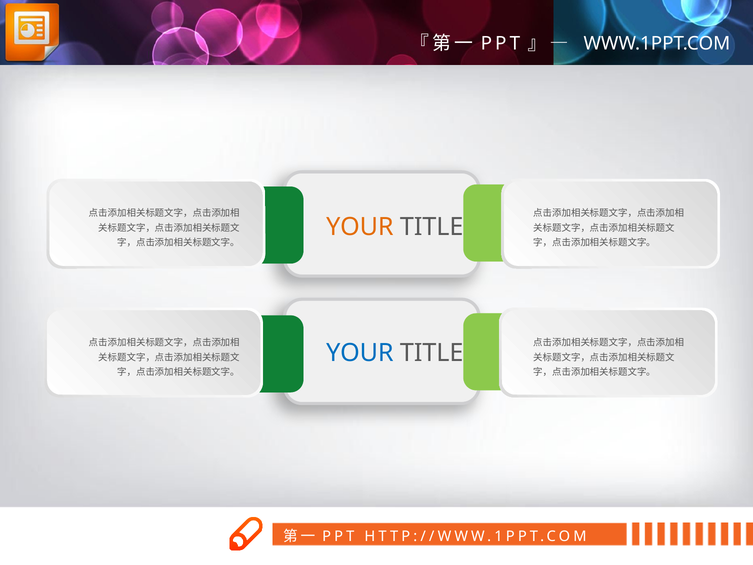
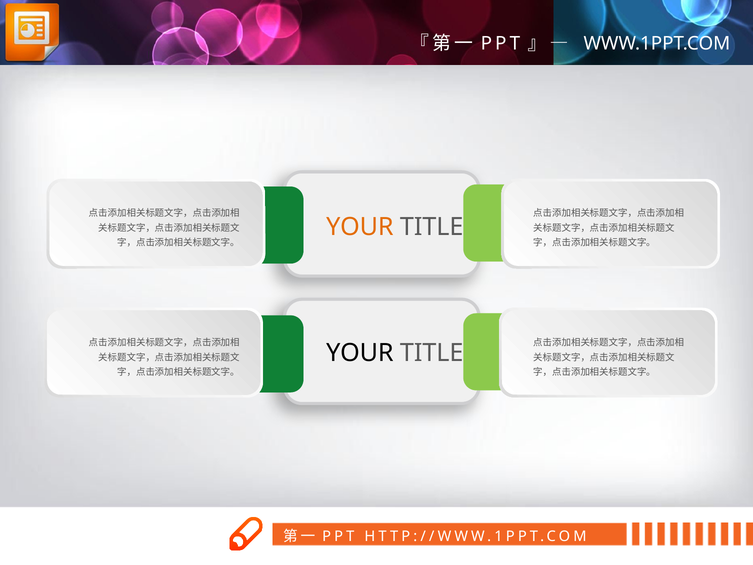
YOUR colour: blue -> black (360, 353)
